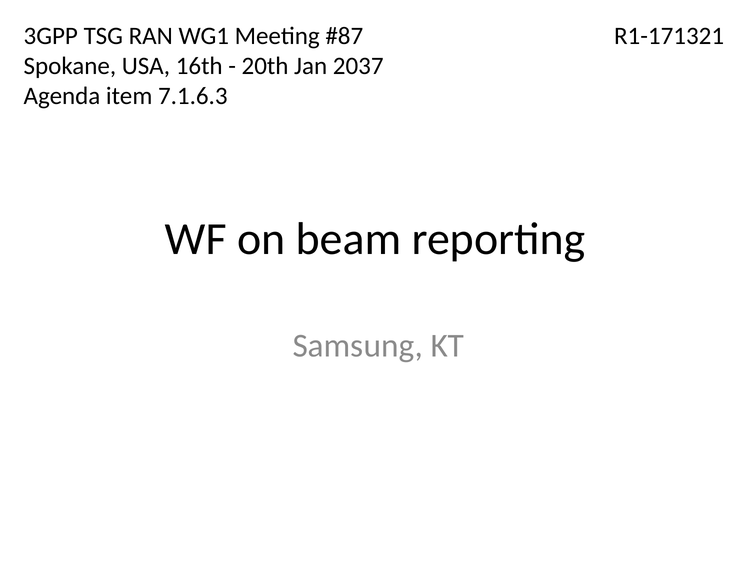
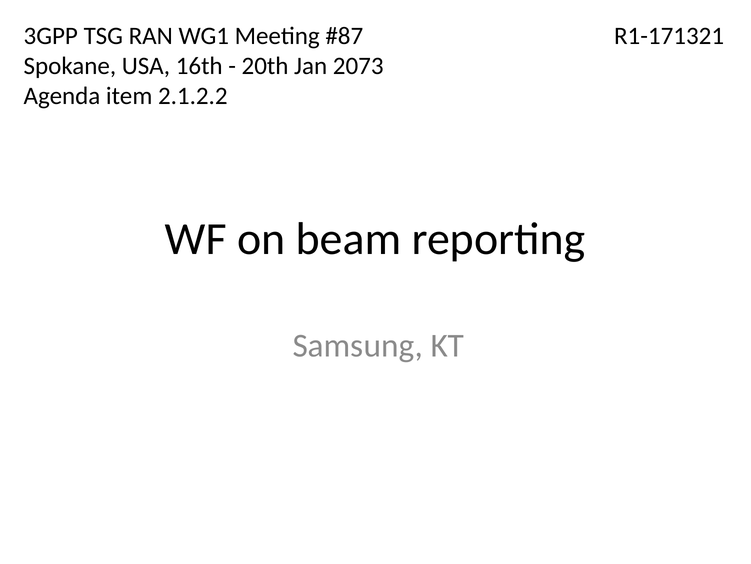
2037: 2037 -> 2073 (358, 66)
7.1.6.3: 7.1.6.3 -> 2.1.2.2 (193, 96)
